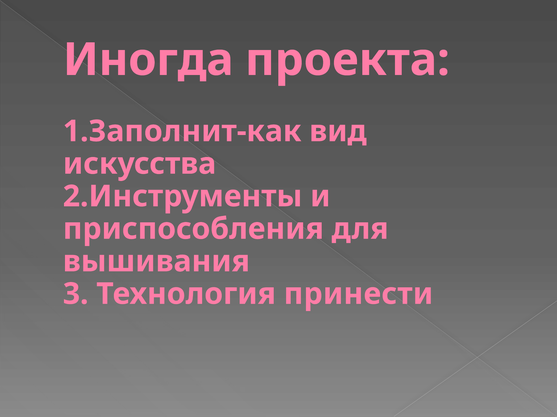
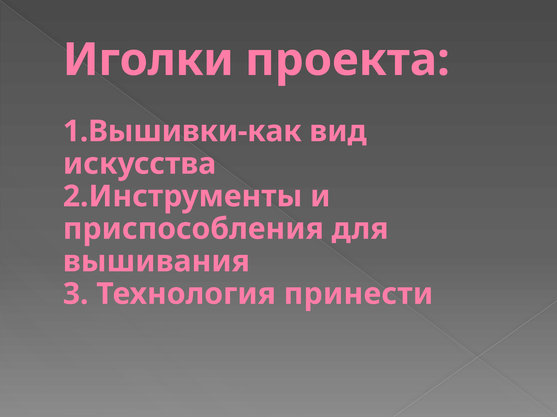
Иногда: Иногда -> Иголки (148, 60)
1.Заполнит-как: 1.Заполнит-как -> 1.Вышивки-как (182, 132)
